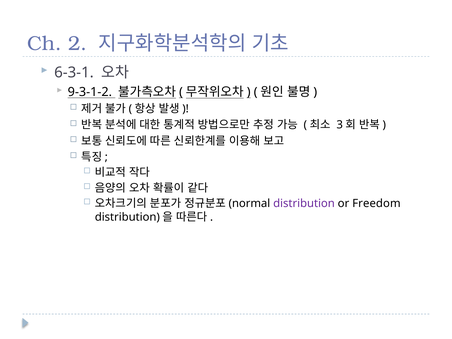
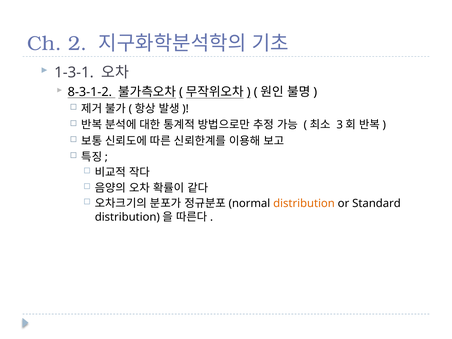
6-3-1: 6-3-1 -> 1-3-1 (74, 73)
9-3-1-2: 9-3-1-2 -> 8-3-1-2 (90, 92)
distribution colour: purple -> orange (304, 203)
Freedom: Freedom -> Standard (376, 203)
